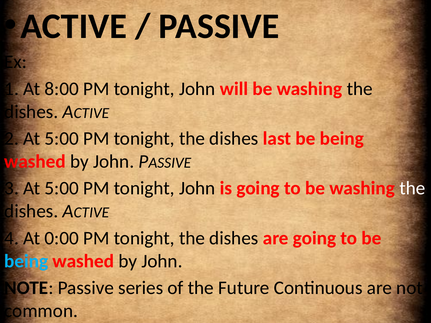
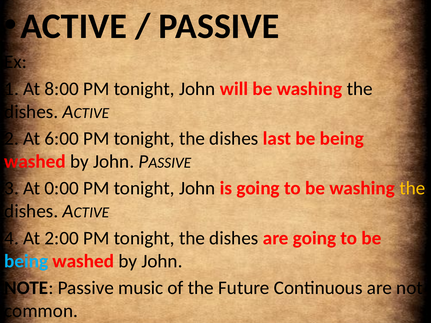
2 At 5:00: 5:00 -> 6:00 (62, 139)
3 At 5:00: 5:00 -> 0:00 (62, 188)
the colour: white -> yellow (412, 188)
0:00: 0:00 -> 2:00 (62, 238)
series: series -> music (141, 288)
